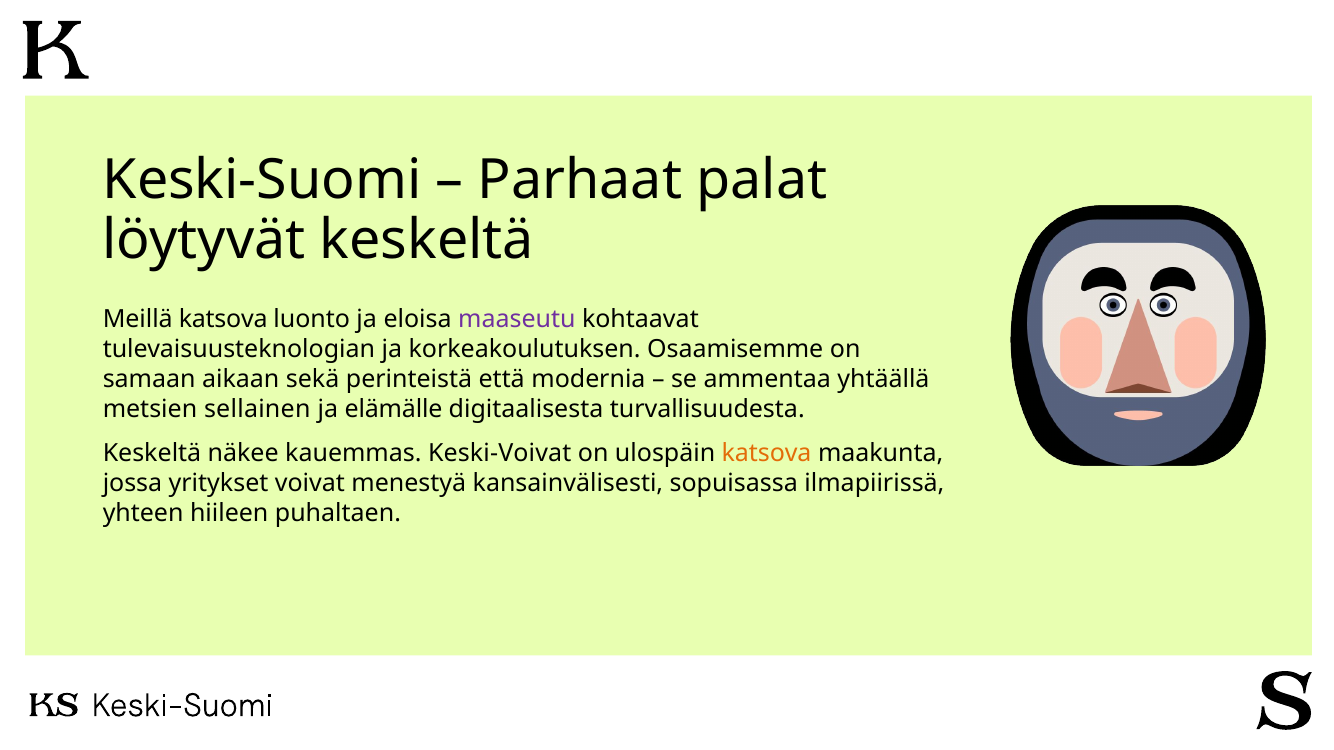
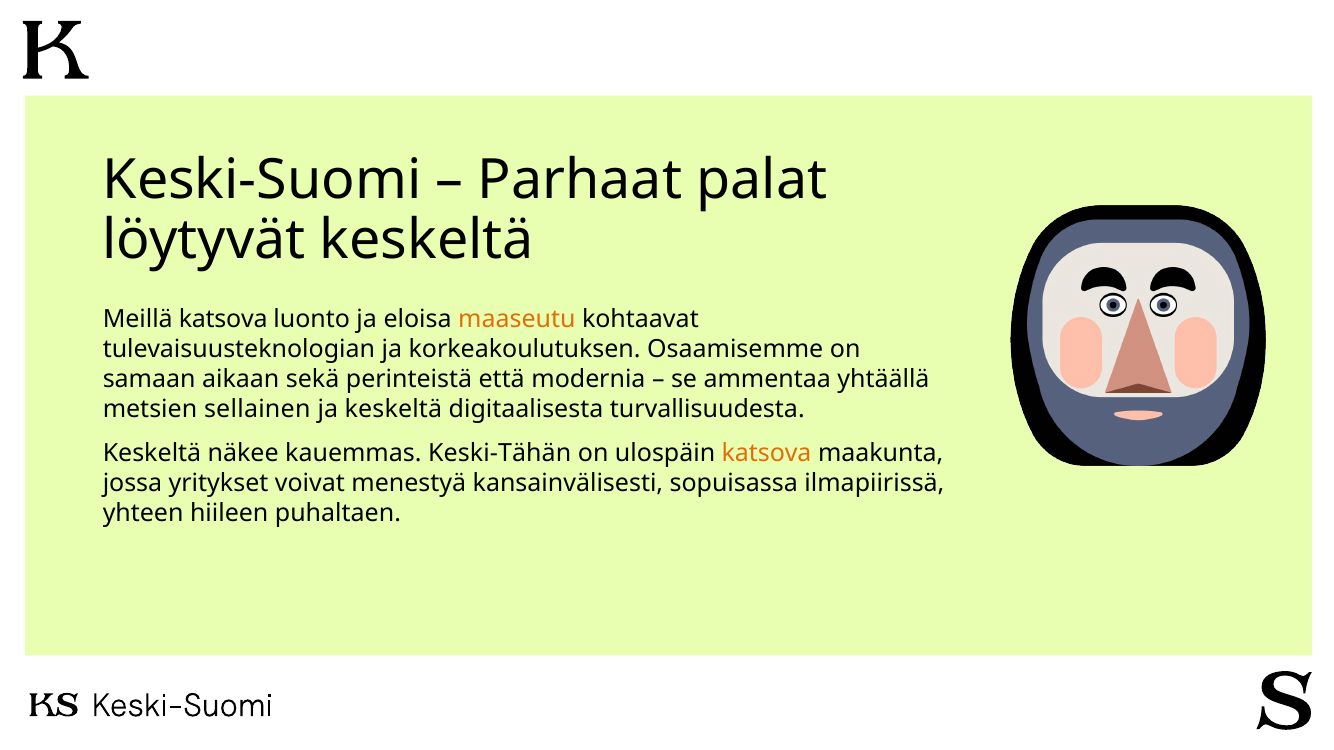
maaseutu colour: purple -> orange (517, 320)
ja elämälle: elämälle -> keskeltä (393, 410)
Keski-Voivat: Keski-Voivat -> Keski-Tähän (500, 454)
